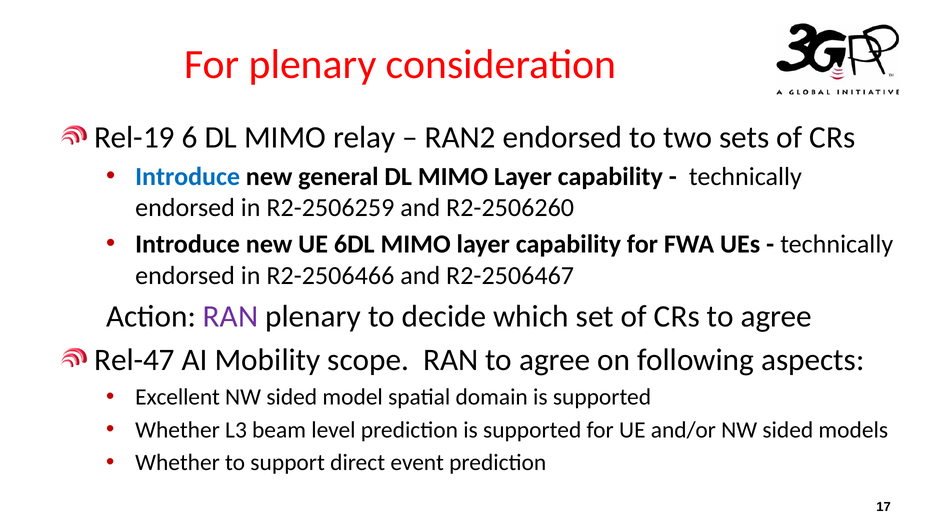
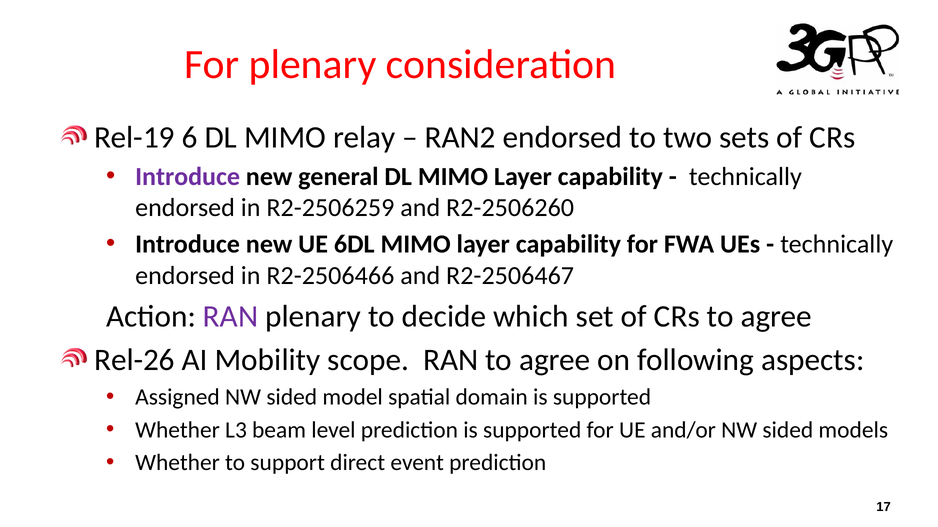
Introduce colour: blue -> purple (188, 177)
Rel-47: Rel-47 -> Rel-26 (135, 361)
Excellent: Excellent -> Assigned (178, 398)
